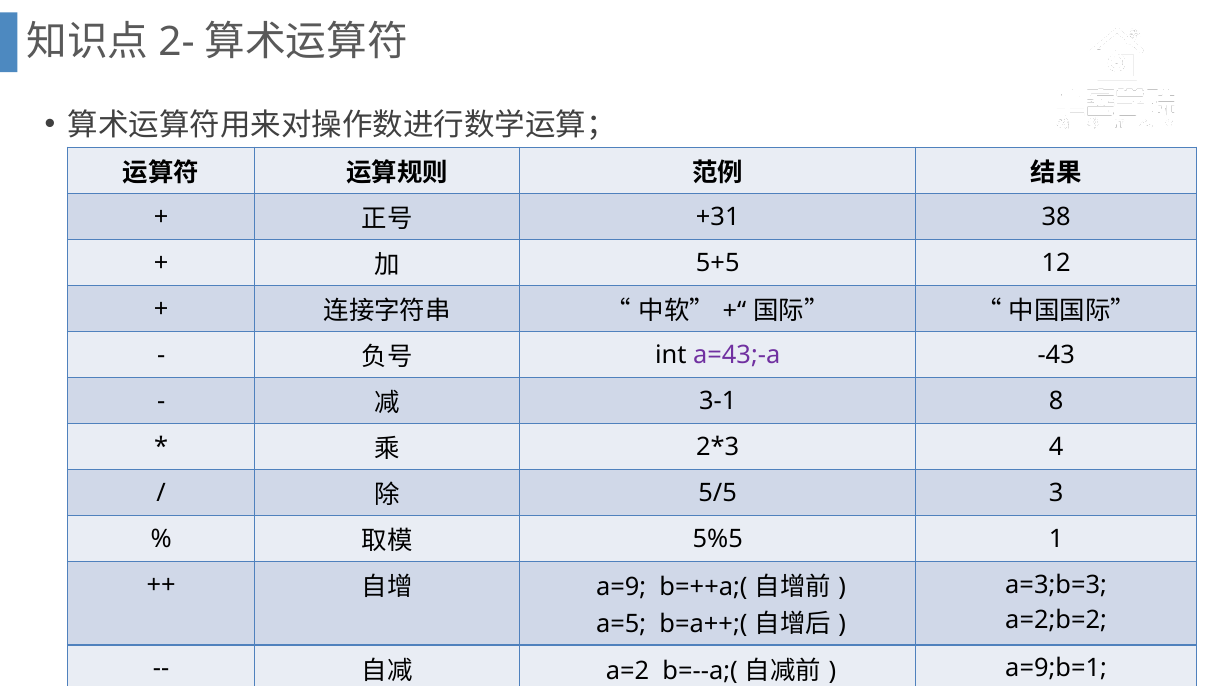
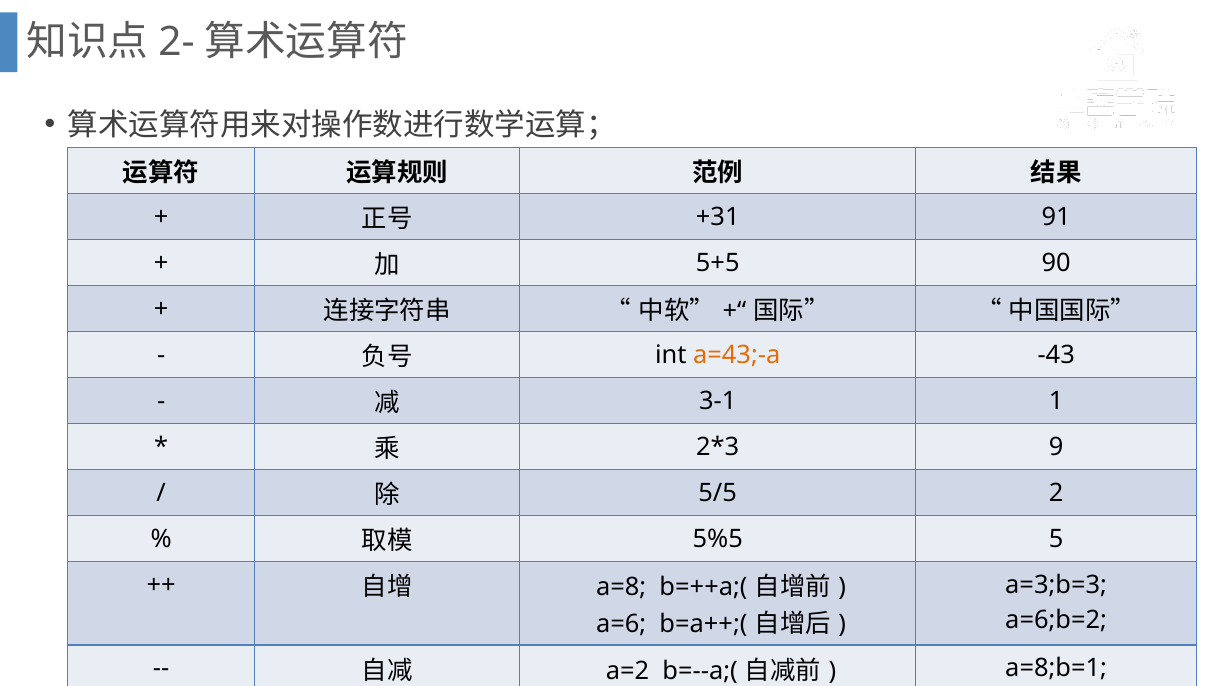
38: 38 -> 91 (1056, 217)
12: 12 -> 90 (1056, 263)
a=43;-a colour: purple -> orange (737, 355)
8: 8 -> 1 (1056, 401)
4: 4 -> 9 (1056, 447)
3: 3 -> 2 (1056, 493)
1: 1 -> 5 (1056, 539)
a=9: a=9 -> a=8 (621, 588)
a=2;b=2: a=2;b=2 -> a=6;b=2 (1056, 620)
a=5: a=5 -> a=6 (621, 625)
a=9;b=1: a=9;b=1 -> a=8;b=1 (1056, 669)
